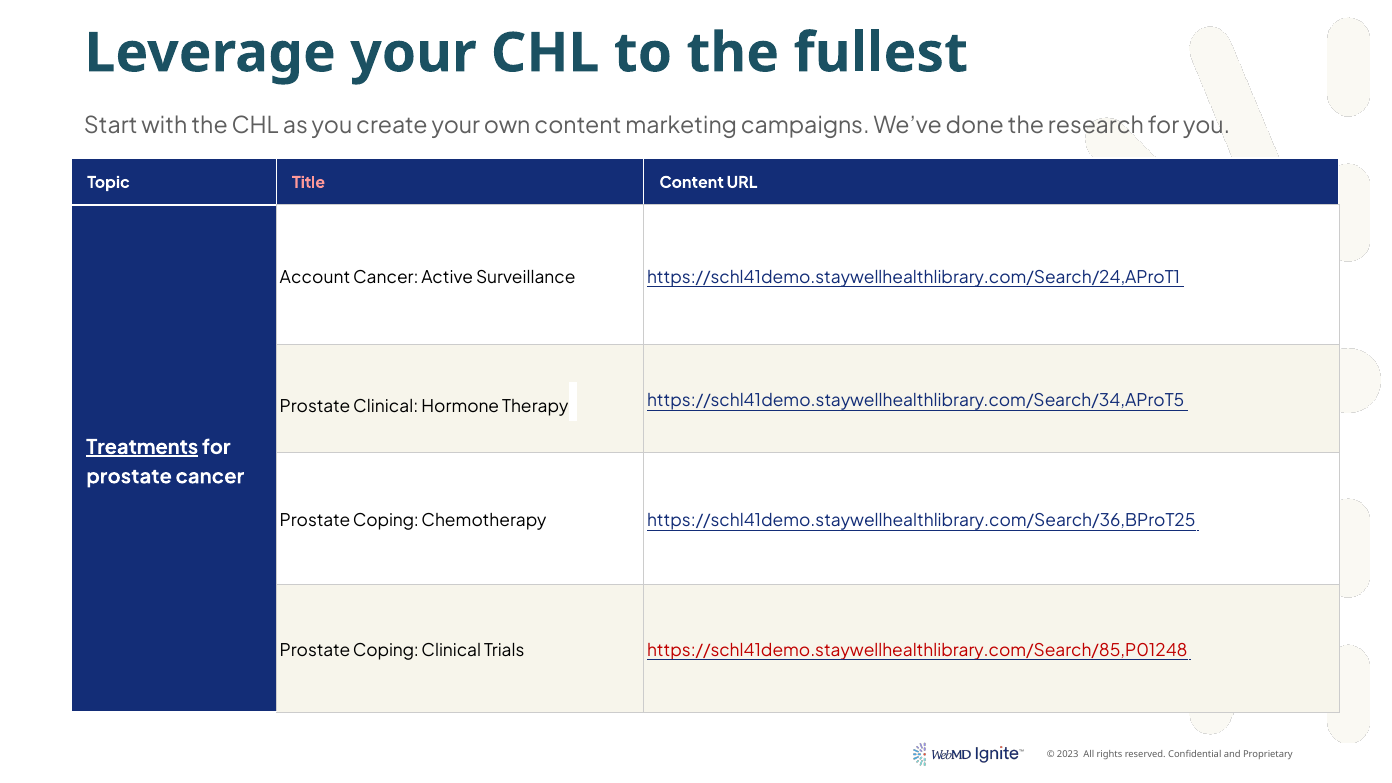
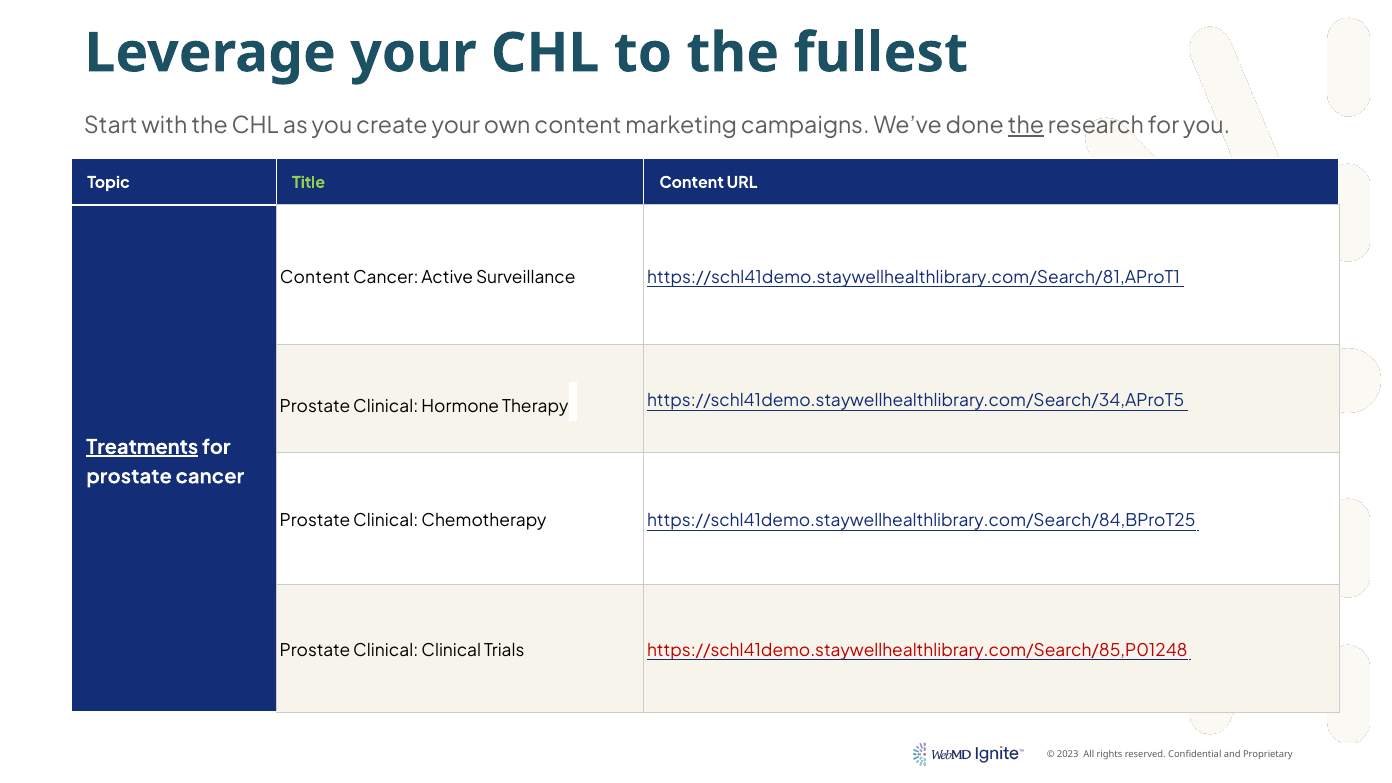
the underline: none -> present (1026, 126)
Title colour: pink -> light green (309, 183)
Account: Account -> Content (315, 277)
https://schl41demo.staywellhealthlibrary.com/Search/24,AProT1: https://schl41demo.staywellhealthlibrary.com/Search/24,AProT1 -> https://schl41demo.staywellhealthlibrary.com/Search/81,AProT1 (914, 277)
Coping: Coping -> Clinical (386, 521)
https://schl41demo.staywellhealthlibrary.com/Search/36,BProT25: https://schl41demo.staywellhealthlibrary.com/Search/36,BProT25 -> https://schl41demo.staywellhealthlibrary.com/Search/84,BProT25 (921, 521)
Coping: Coping -> Clinical (386, 651)
